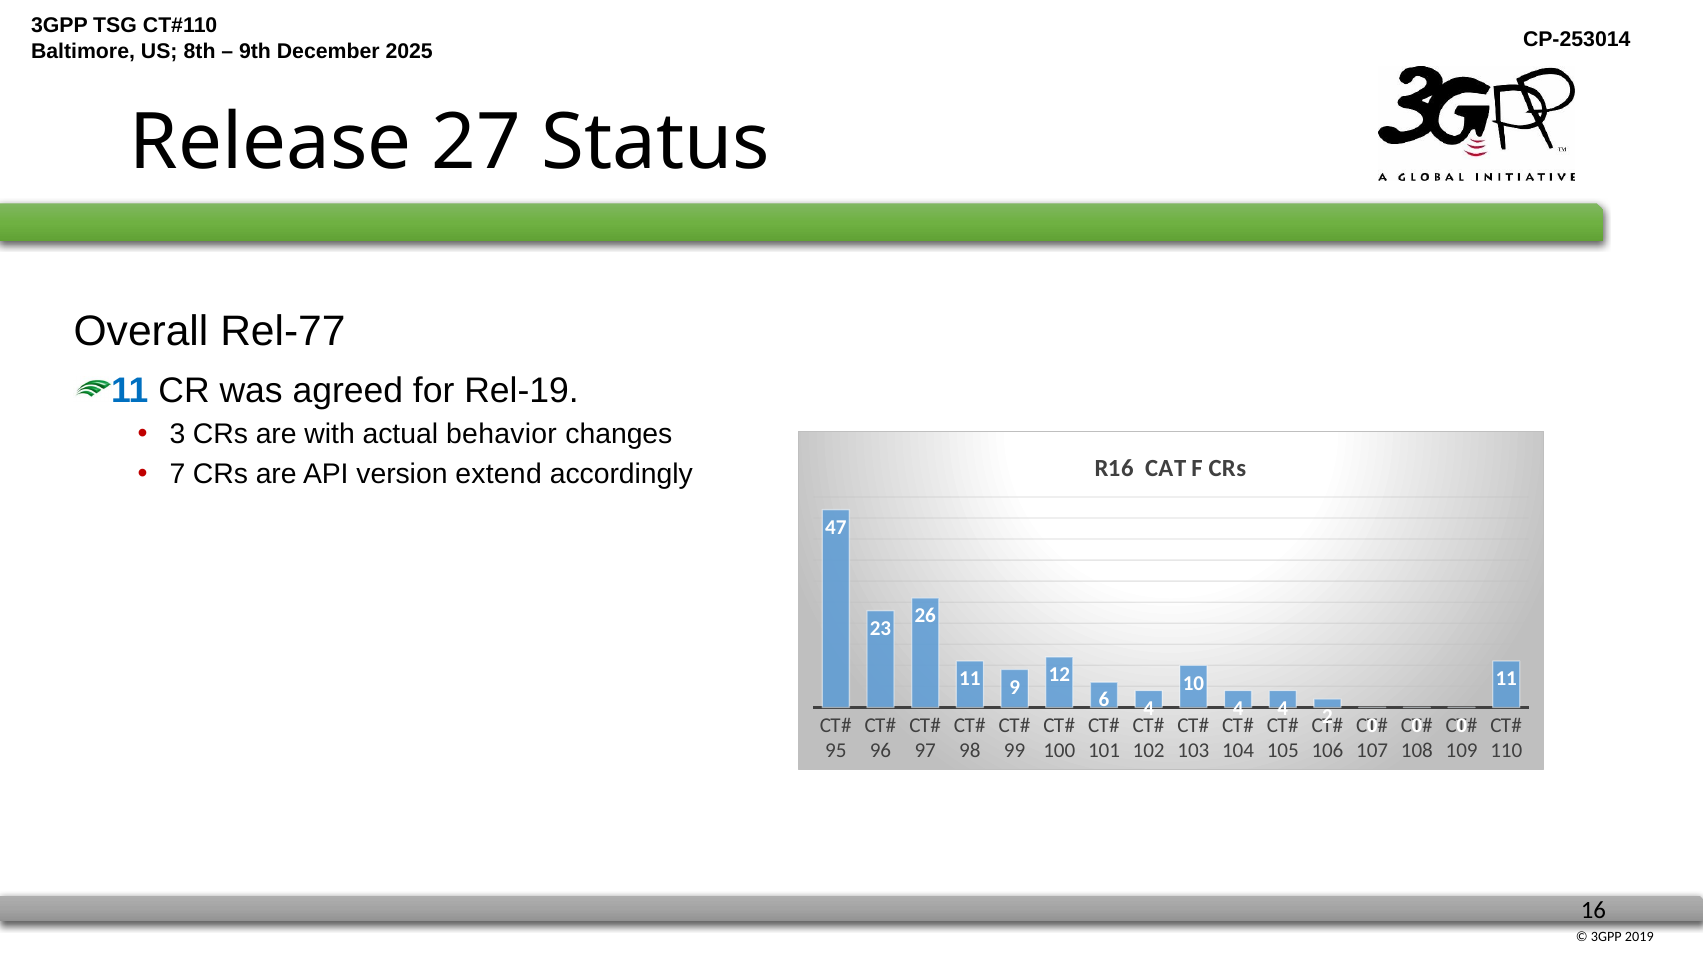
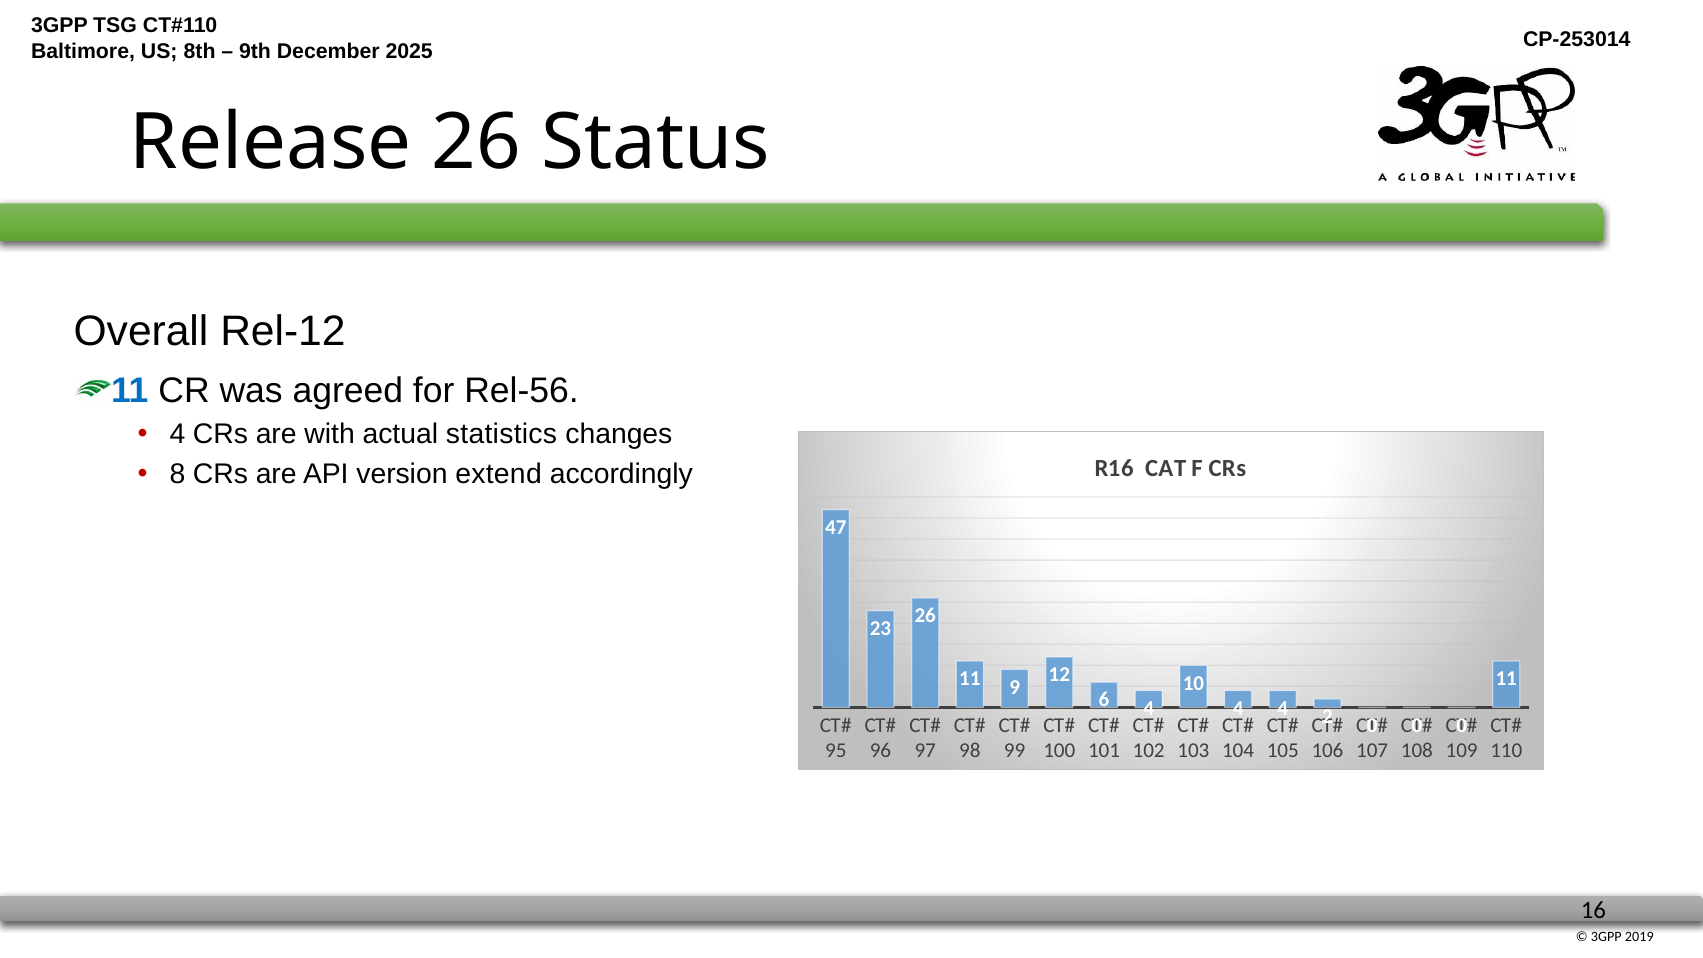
Release 27: 27 -> 26 (477, 143)
Rel-77: Rel-77 -> Rel-12 (283, 331)
Rel-19: Rel-19 -> Rel-56 (522, 391)
3: 3 -> 4 (177, 435)
behavior: behavior -> statistics (502, 435)
7: 7 -> 8 (177, 474)
